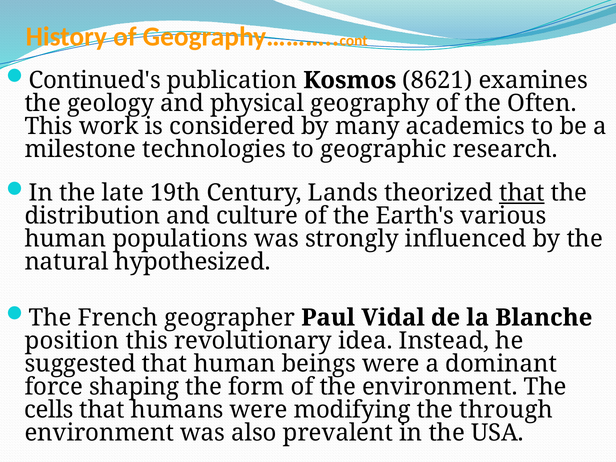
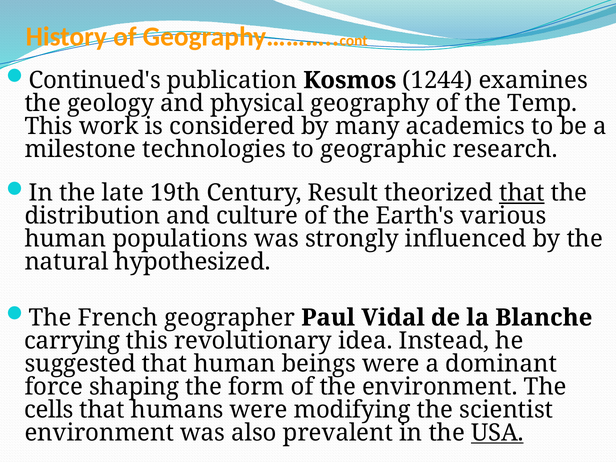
8621: 8621 -> 1244 (437, 80)
Often: Often -> Temp (542, 103)
Lands: Lands -> Result (343, 193)
position: position -> carrying (72, 341)
through: through -> scientist (506, 410)
USA underline: none -> present (497, 433)
